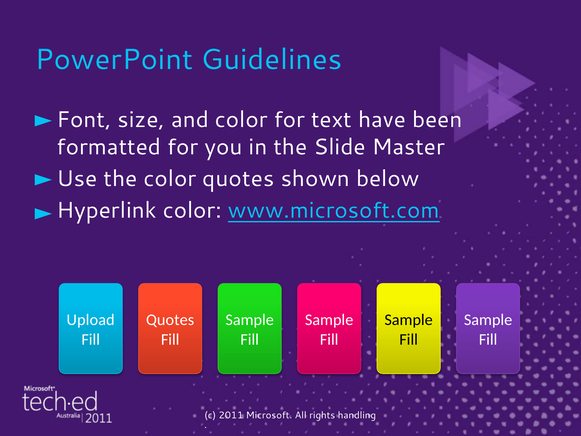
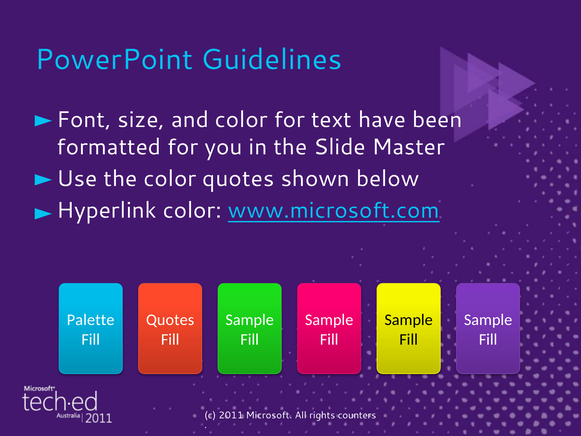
Upload: Upload -> Palette (91, 320)
handling: handling -> counters (357, 415)
